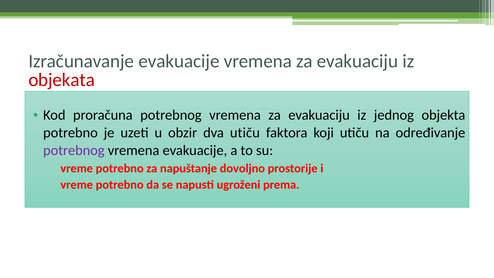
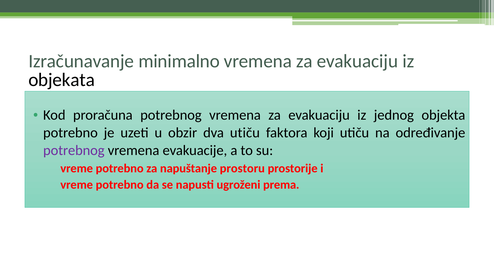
Izračunavanje evakuacije: evakuacije -> minimalno (179, 61)
objekata colour: red -> black (62, 80)
dovoljno: dovoljno -> prostoru (242, 168)
